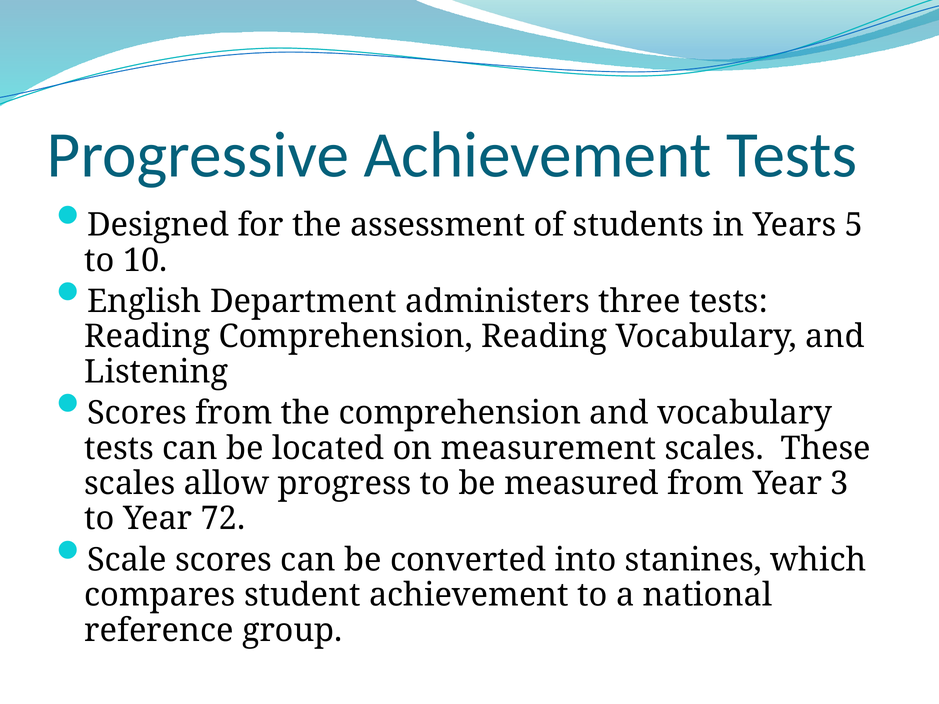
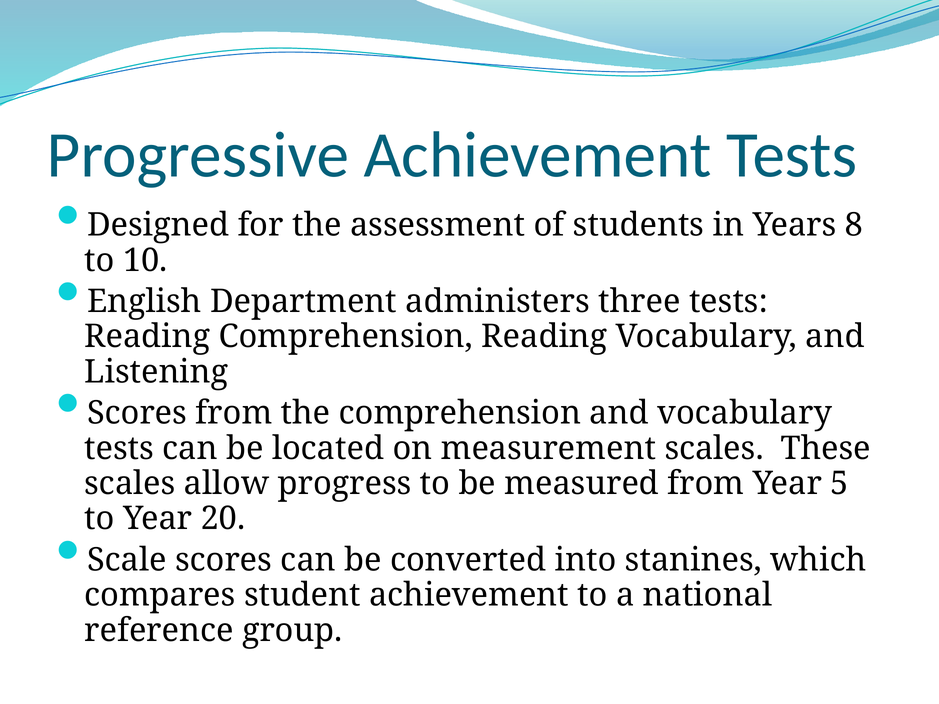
5: 5 -> 8 (854, 225)
3: 3 -> 5 (839, 484)
72: 72 -> 20 (223, 519)
